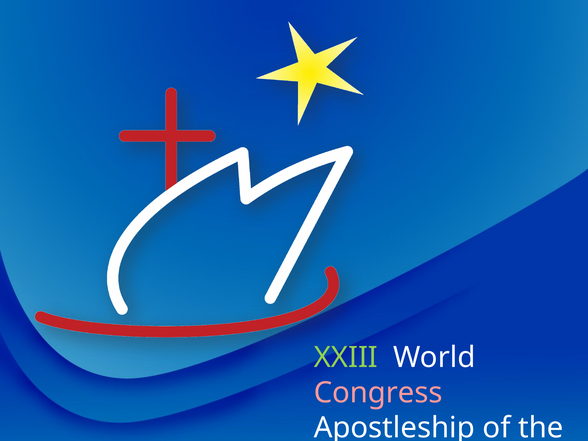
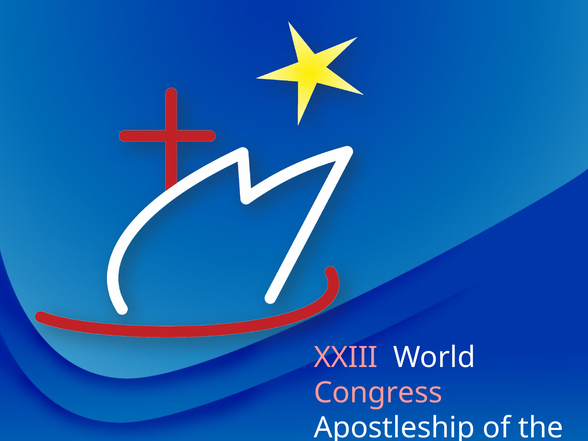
XXIII colour: light green -> pink (346, 357)
